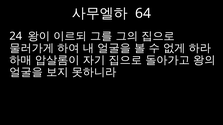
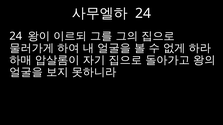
64: 64 -> 24 (143, 13)
